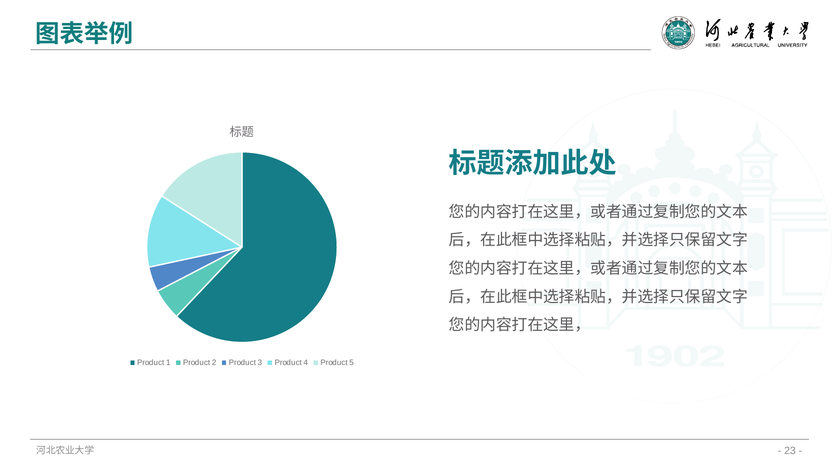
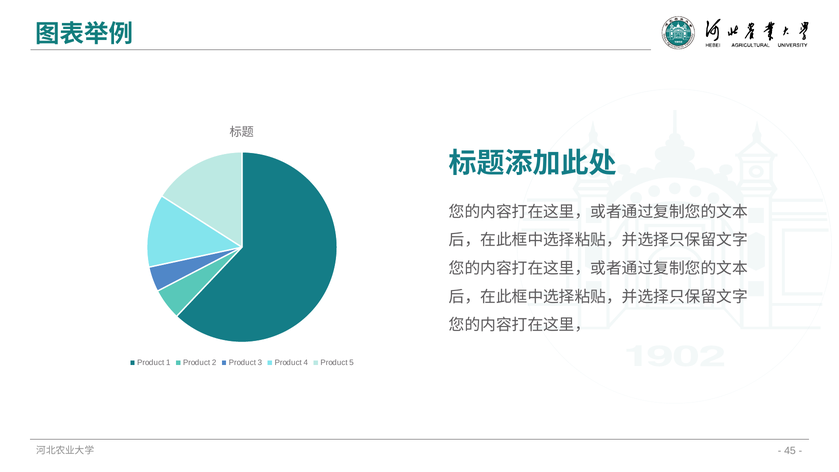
23: 23 -> 45 (790, 451)
